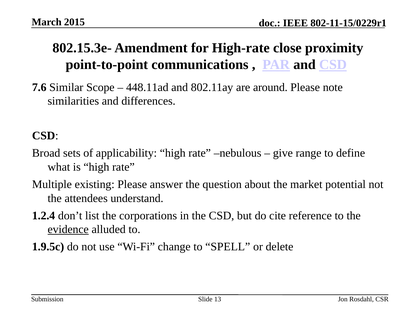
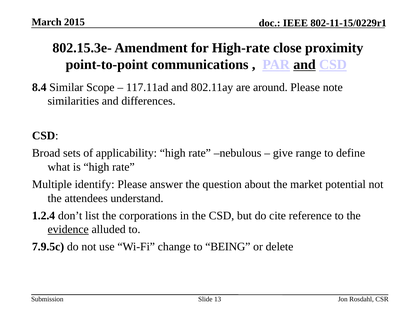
and underline: none -> present (305, 65)
7.6: 7.6 -> 8.4 (39, 87)
448.11ad: 448.11ad -> 117.11ad (147, 87)
existing: existing -> identify (95, 184)
1.9.5c: 1.9.5c -> 7.9.5c (48, 247)
SPELL: SPELL -> BEING (228, 247)
